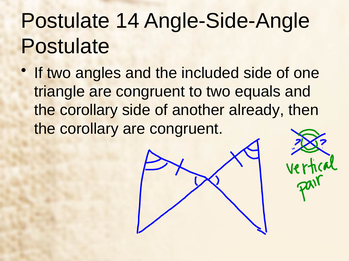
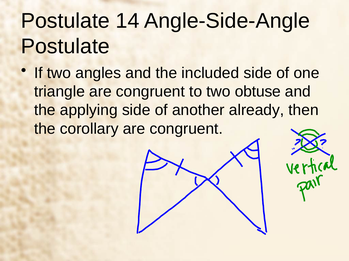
equals: equals -> obtuse (258, 92)
corollary: corollary -> applying (89, 110)
